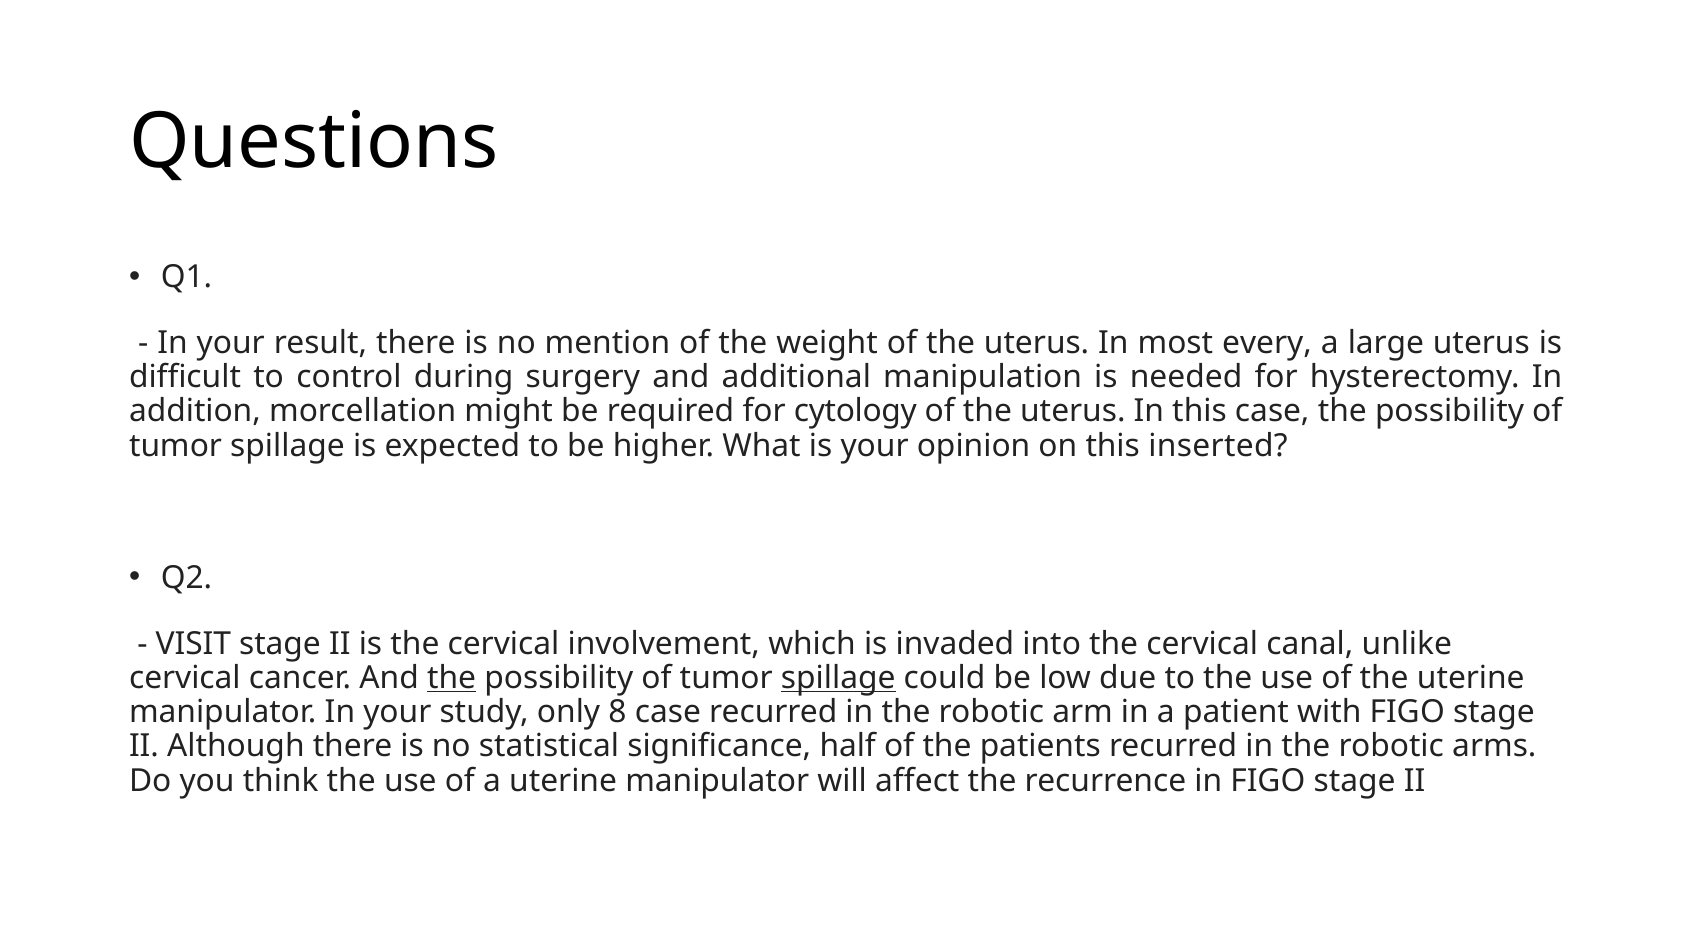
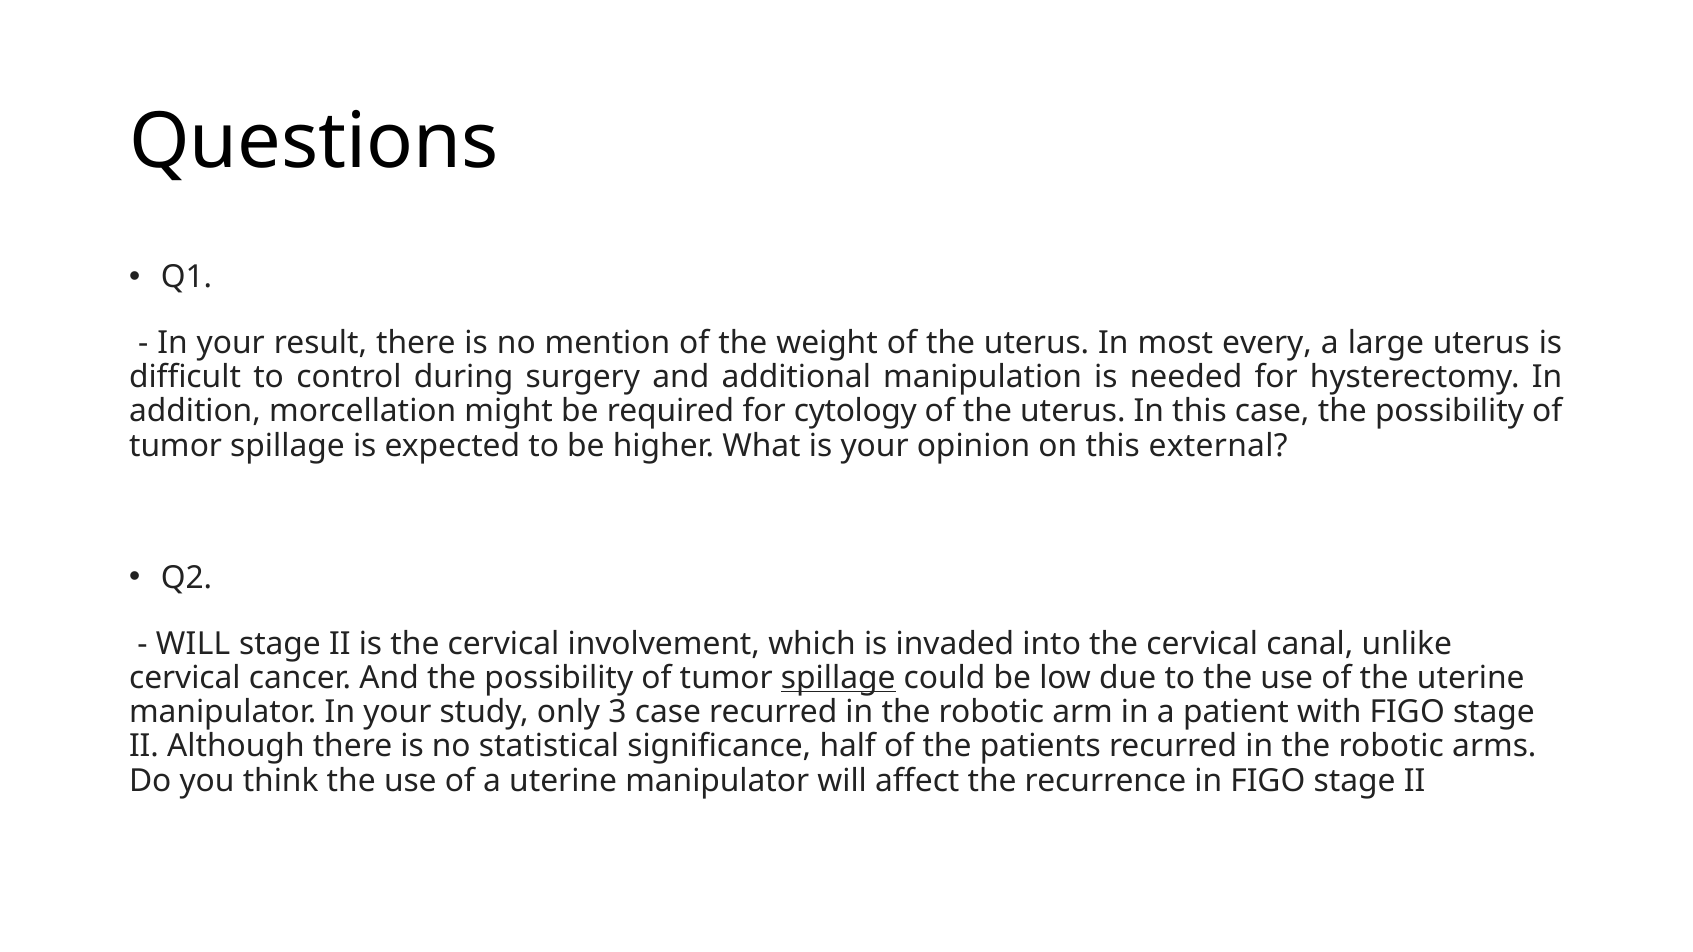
inserted: inserted -> external (1218, 446)
VISIT: VISIT -> WILL (193, 644)
the underline: present -> none (452, 678)
8: 8 -> 3 (617, 712)
